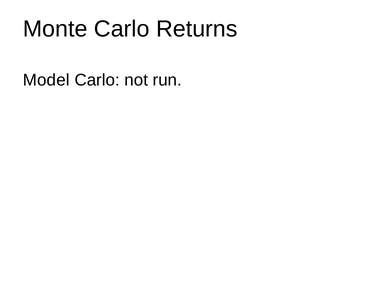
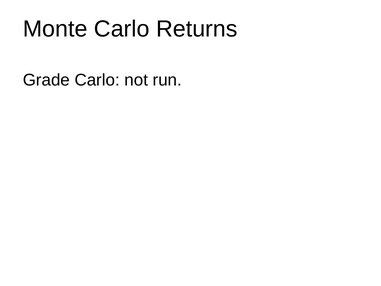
Model: Model -> Grade (46, 80)
